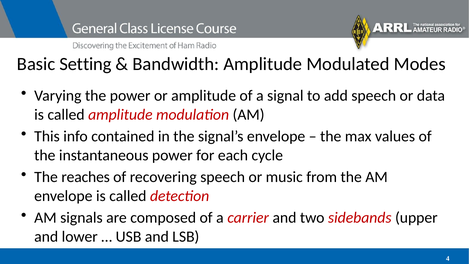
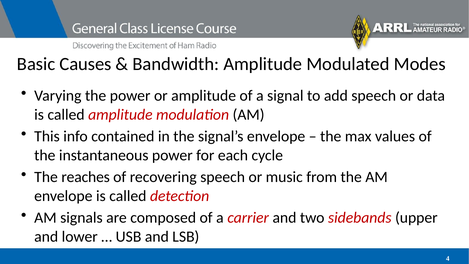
Setting: Setting -> Causes (85, 64)
